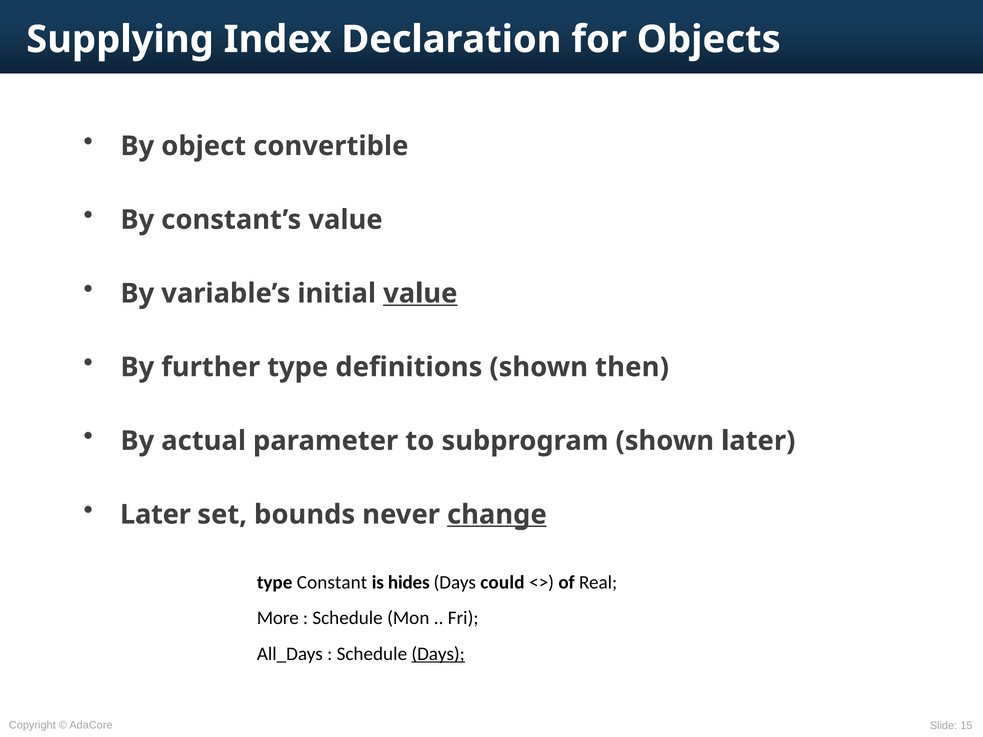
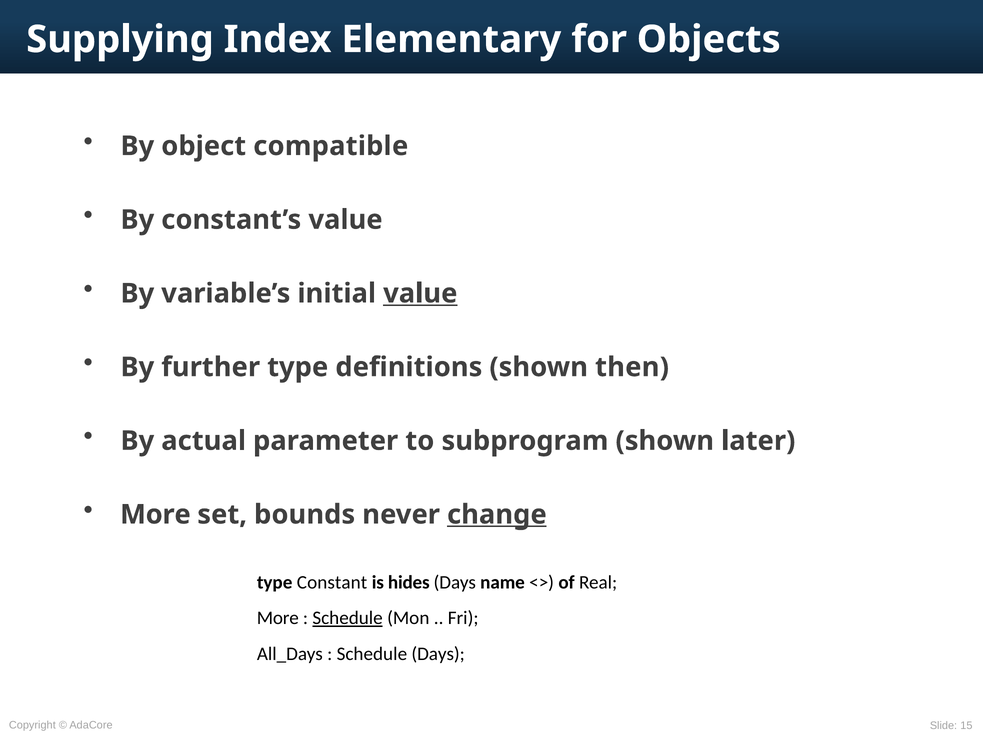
Declaration: Declaration -> Elementary (451, 40)
convertible: convertible -> compatible (331, 146)
Later: Later -> More (155, 515)
could: could -> name (503, 583)
Schedule underline: none -> present (348, 618)
Days underline: present -> none (438, 654)
